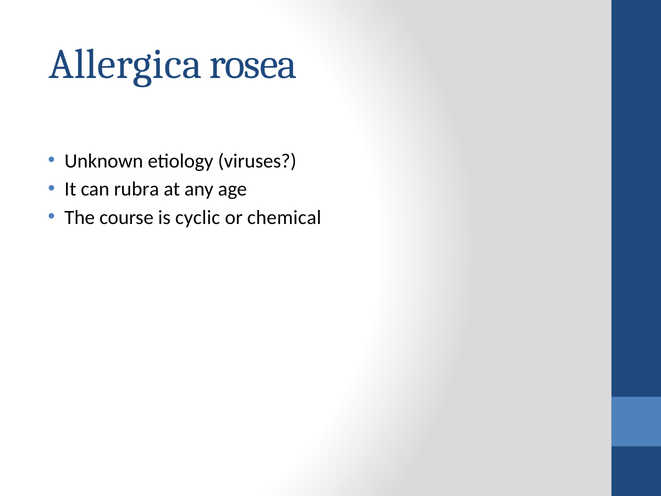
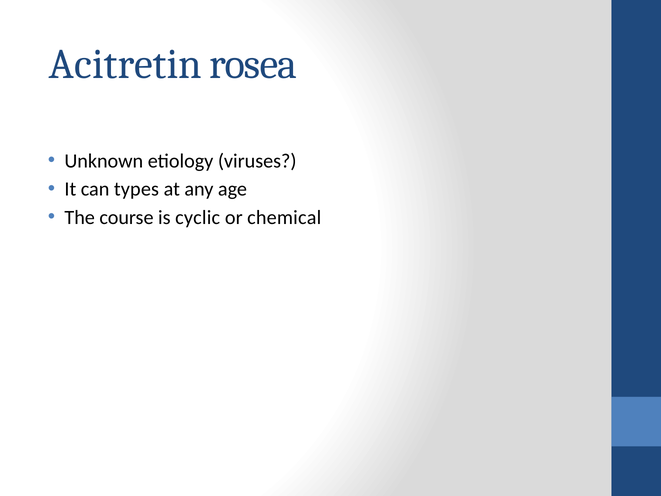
Allergica: Allergica -> Acitretin (125, 64)
rubra: rubra -> types (136, 189)
